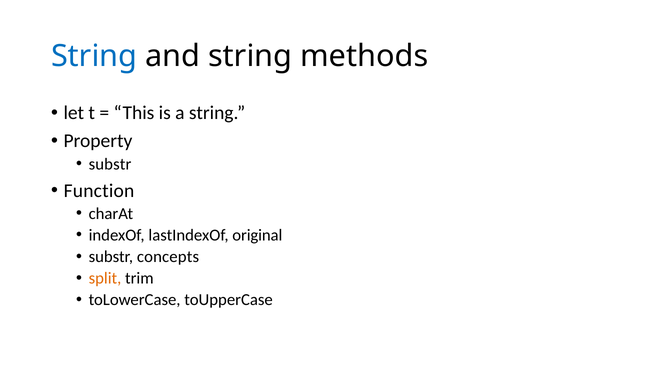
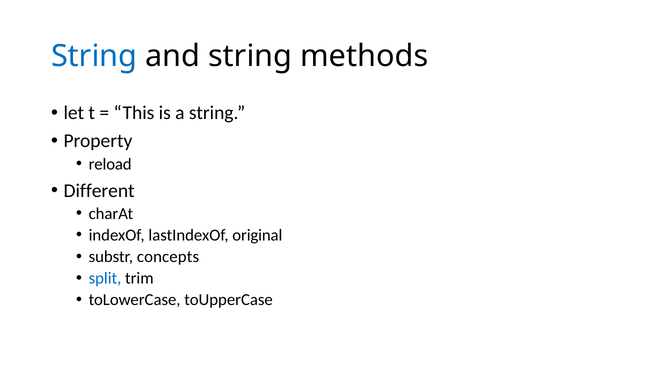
substr: substr -> reload (110, 164)
Function: Function -> Different (99, 191)
split colour: orange -> blue (105, 278)
